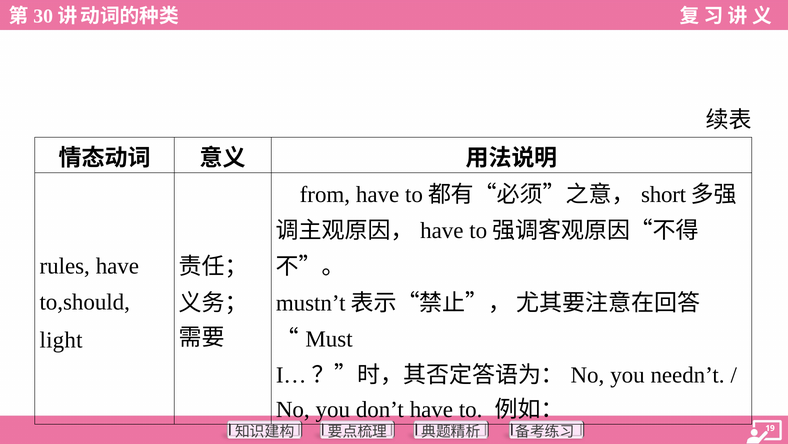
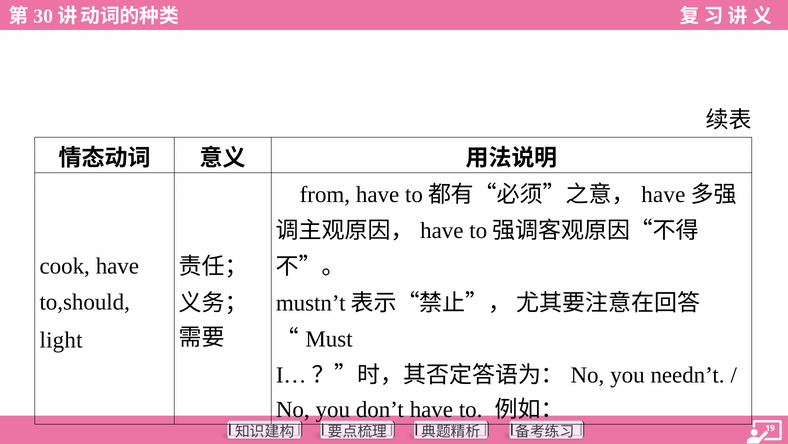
short: short -> have (663, 194)
rules: rules -> cook (65, 266)
